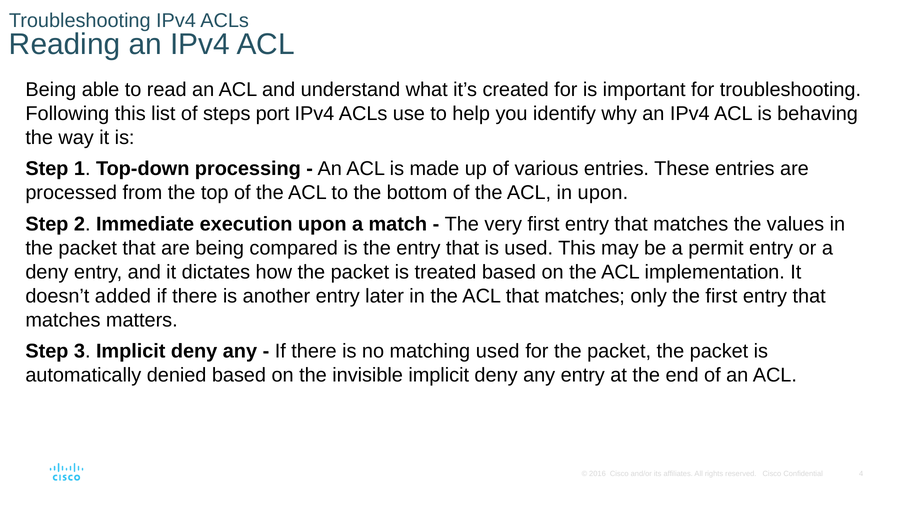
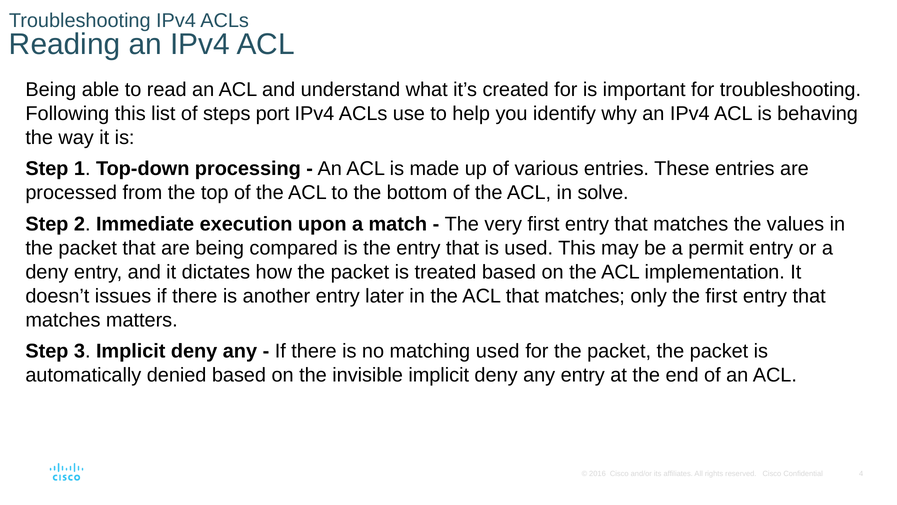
in upon: upon -> solve (603, 193)
added: added -> issues (123, 296)
